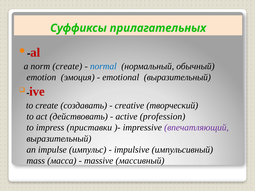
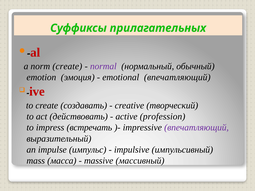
normal colour: blue -> purple (103, 66)
emotional выразительный: выразительный -> впечатляющий (177, 77)
приставки: приставки -> встречать (89, 128)
